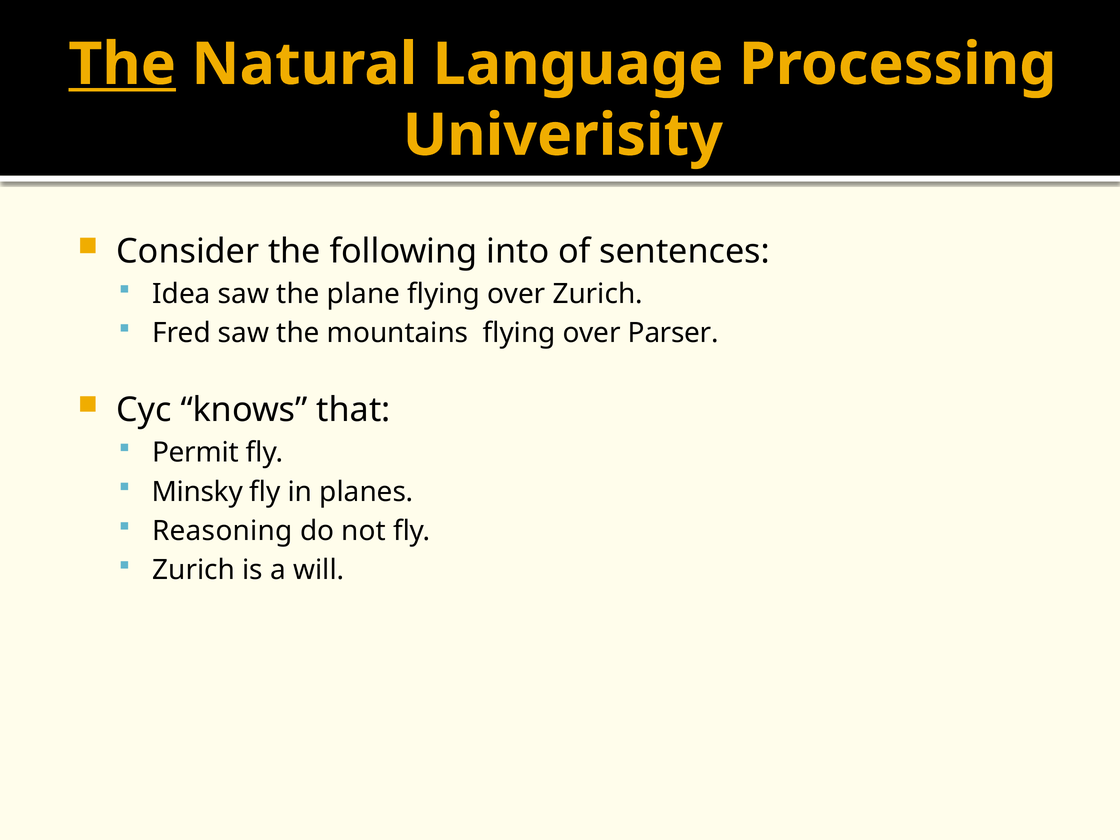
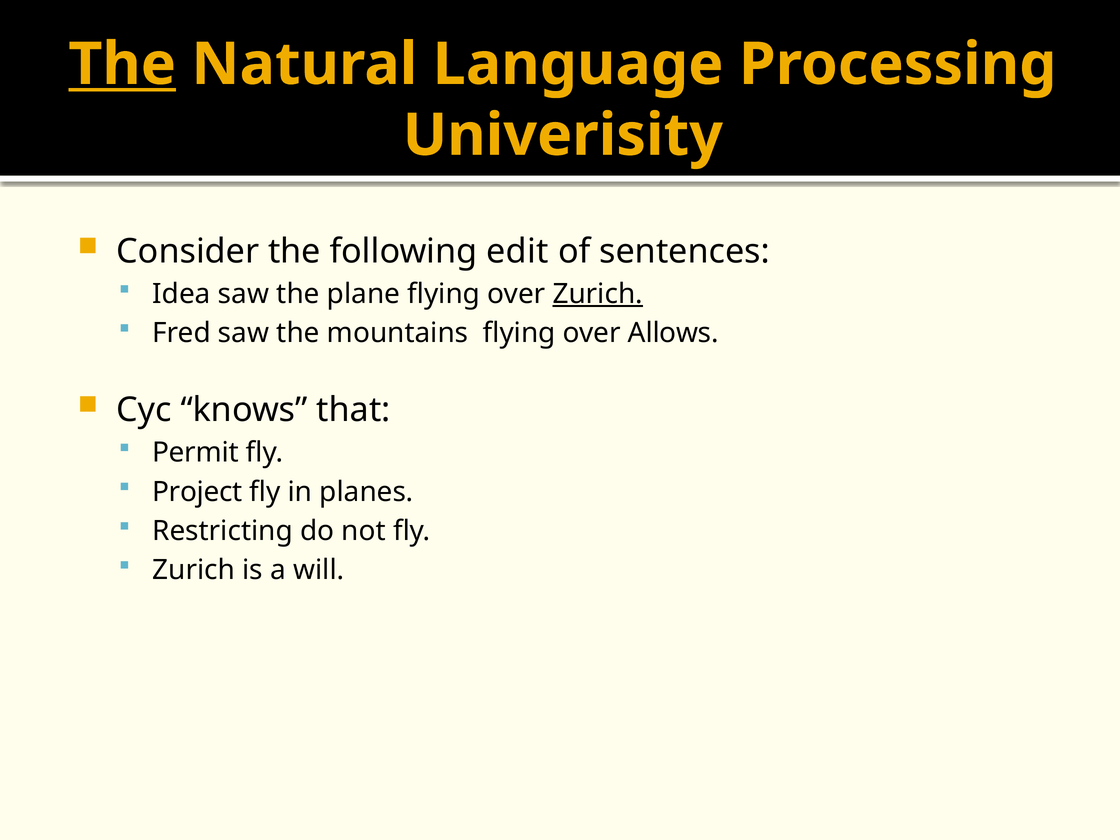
into: into -> edit (518, 252)
Zurich underline: none -> present (598, 294)
Parser: Parser -> Allows (673, 333)
Minsky: Minsky -> Project (197, 492)
Reasoning: Reasoning -> Restricting (223, 531)
